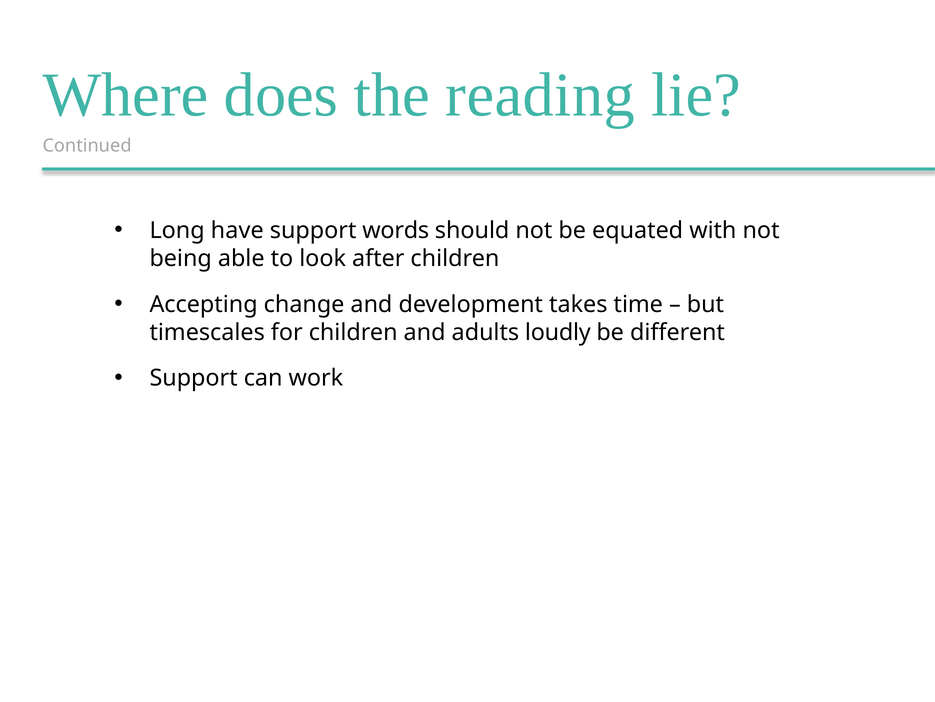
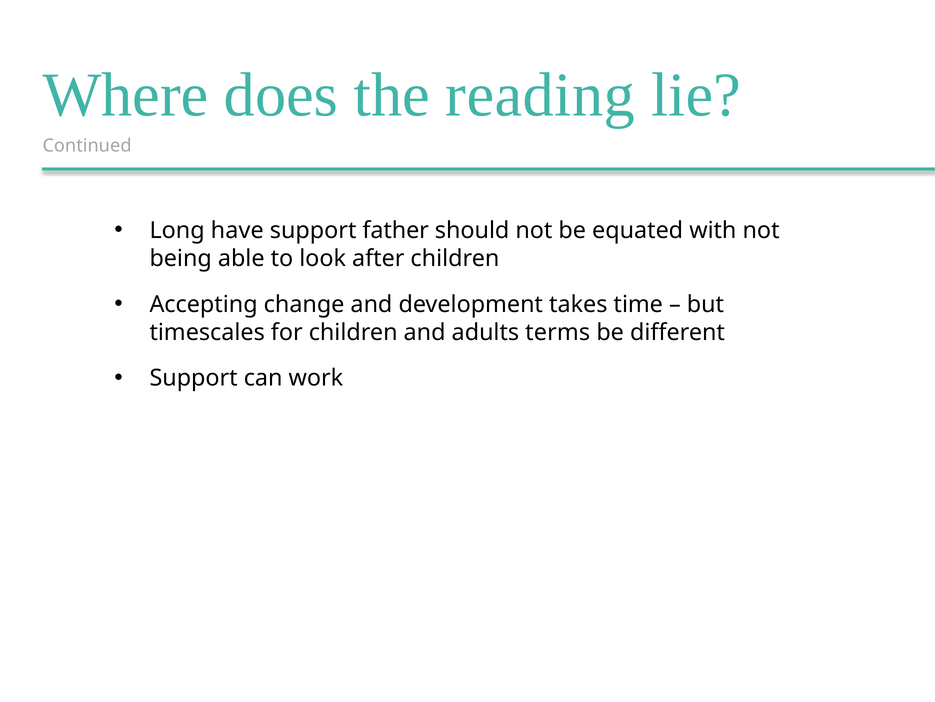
words: words -> father (396, 230)
loudly: loudly -> terms (558, 332)
